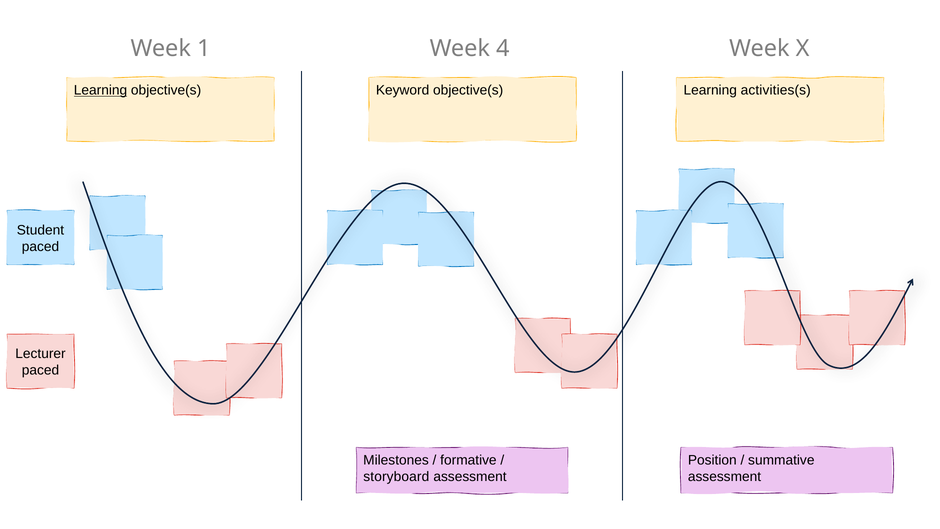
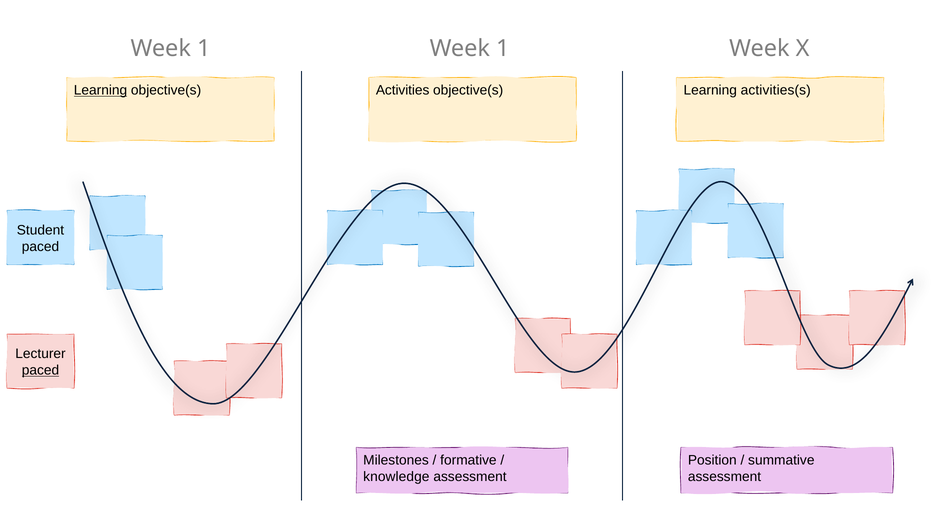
4: 4 -> 1 (503, 49)
Keyword: Keyword -> Activities (403, 90)
paced underline: none -> present (41, 370)
storyboard: storyboard -> knowledge (396, 476)
